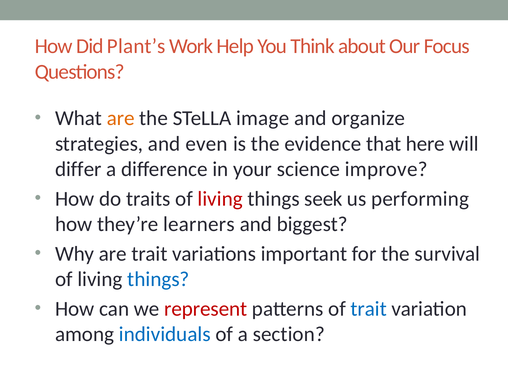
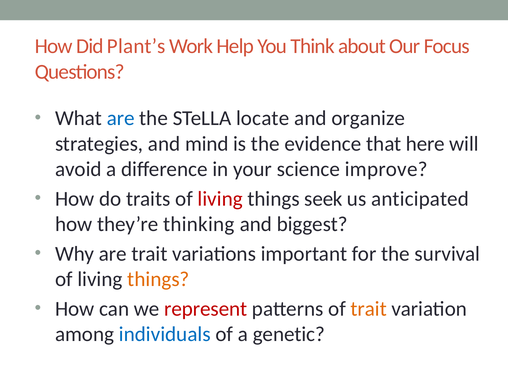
are colour: orange -> blue (121, 118)
image: image -> locate (263, 118)
even: even -> mind (207, 144)
differ: differ -> avoid (78, 169)
performing: performing -> anticipated (420, 199)
learners: learners -> thinking (199, 224)
things colour: blue -> orange (158, 279)
trait colour: blue -> orange (369, 309)
section: section -> genetic (289, 334)
